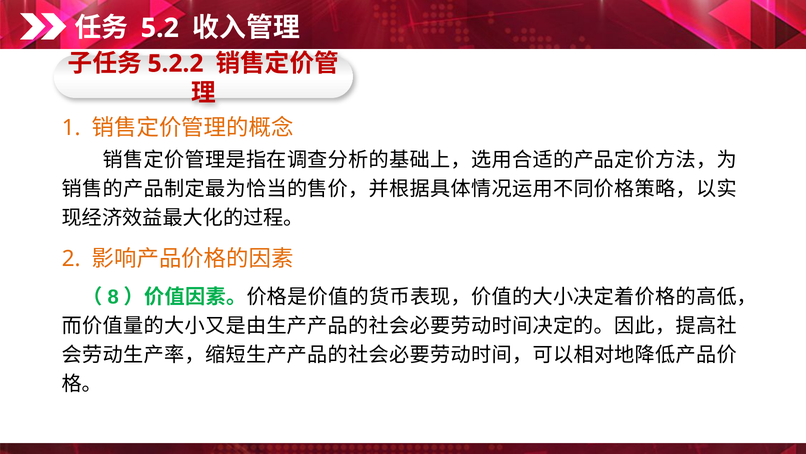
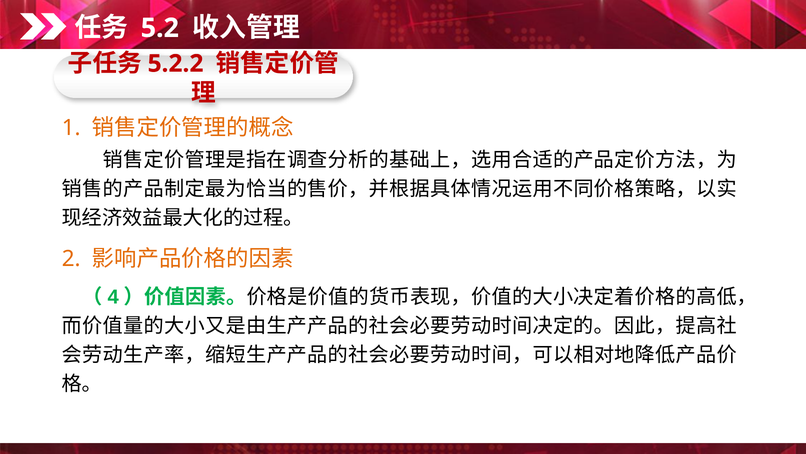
8: 8 -> 4 (113, 297)
